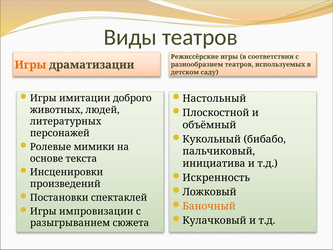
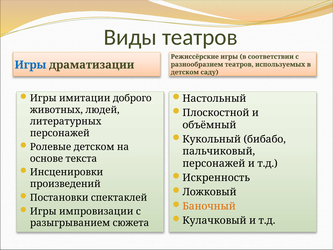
Игры colour: orange -> blue (30, 65)
Ролевые мимики: мимики -> детском (94, 147)
инициатива: инициатива -> персонажей (214, 163)
